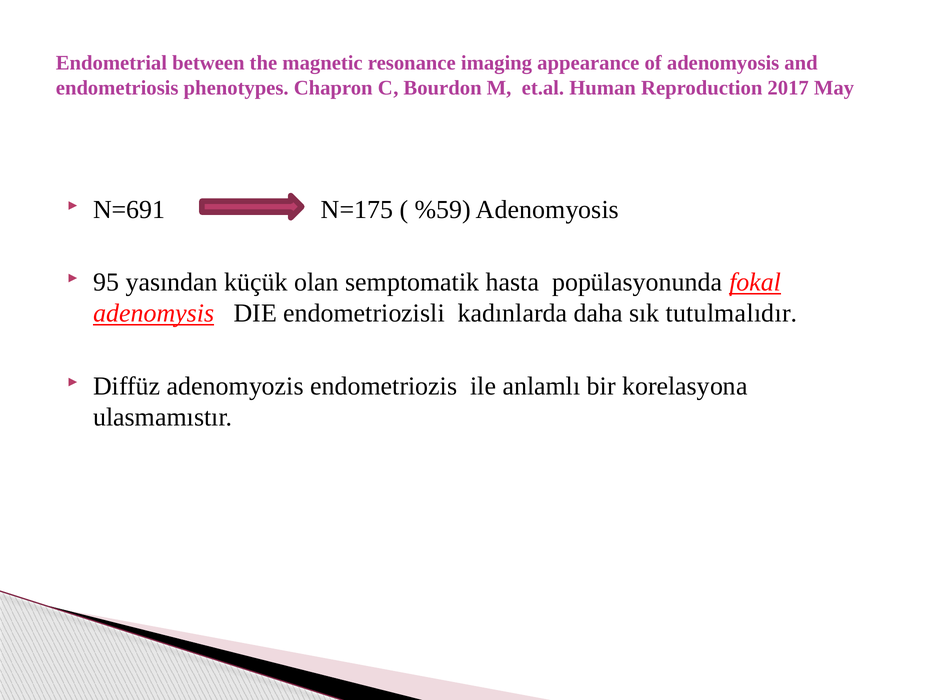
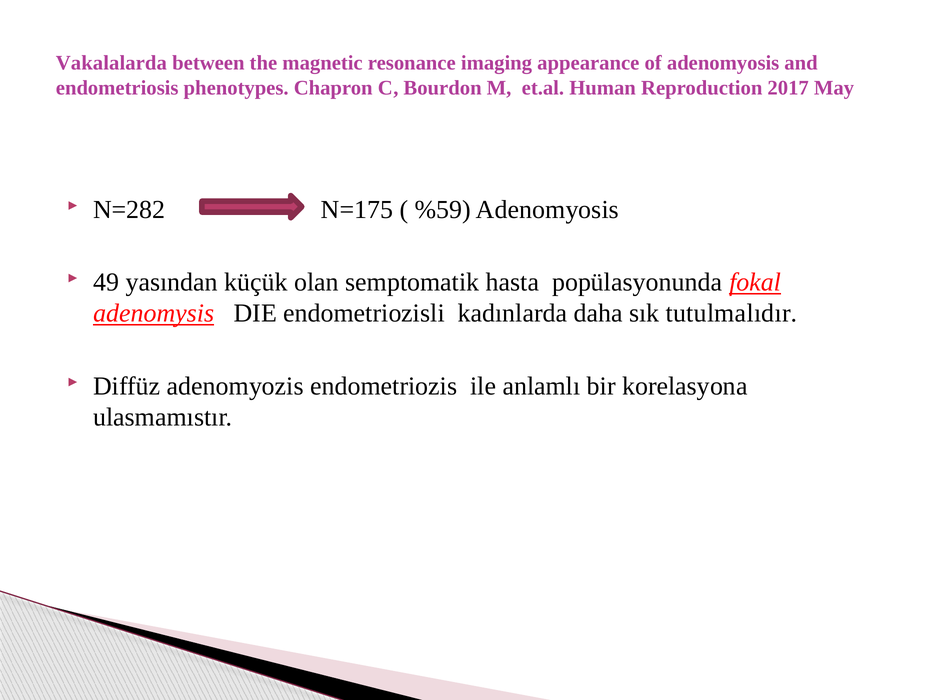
Endometrial: Endometrial -> Vakalalarda (111, 63)
N=691: N=691 -> N=282 (129, 209)
95: 95 -> 49 (106, 282)
